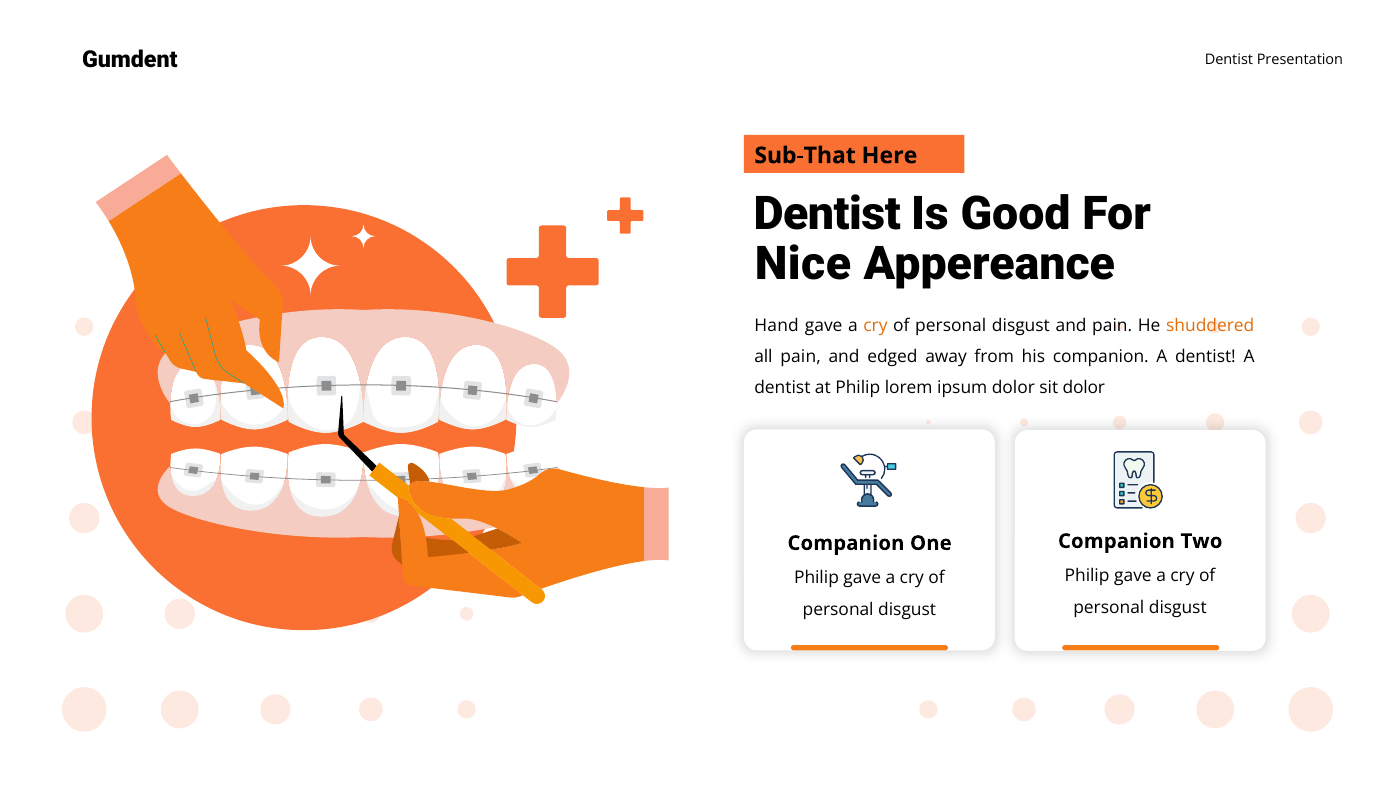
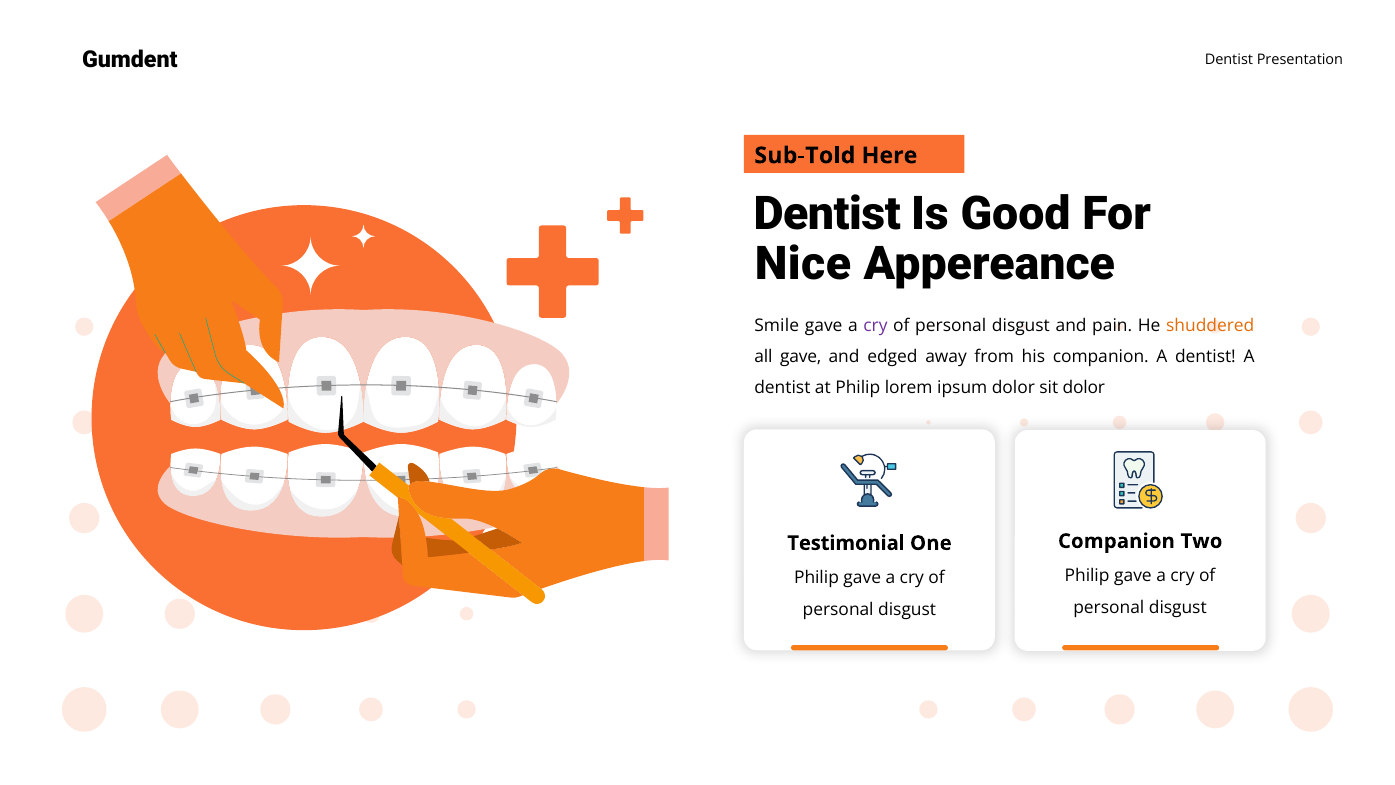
Sub-That: Sub-That -> Sub-Told (805, 155)
Hand: Hand -> Smile (777, 325)
cry colour: orange -> purple (875, 325)
all pain: pain -> gave (801, 357)
Companion: Companion -> Testimonial (846, 543)
